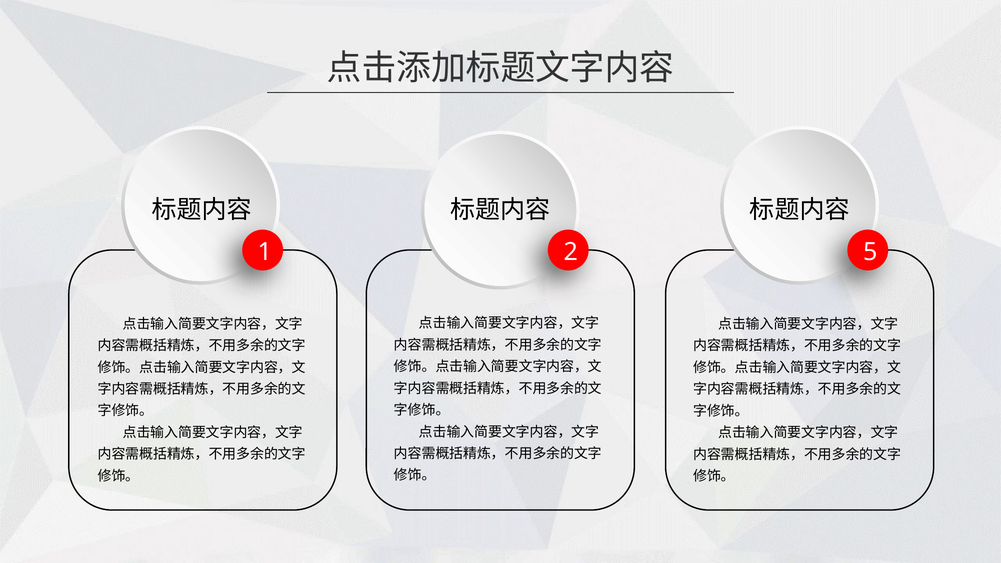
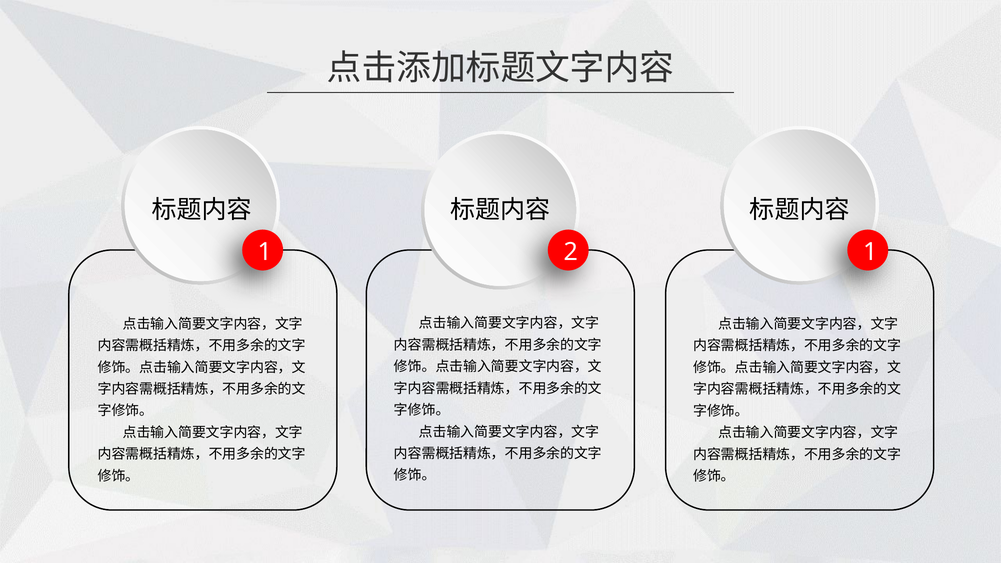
2 5: 5 -> 1 (870, 252)
